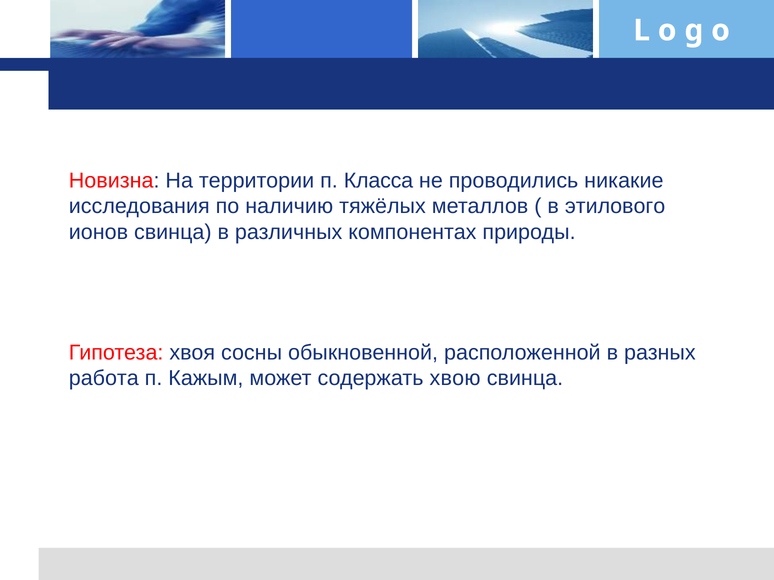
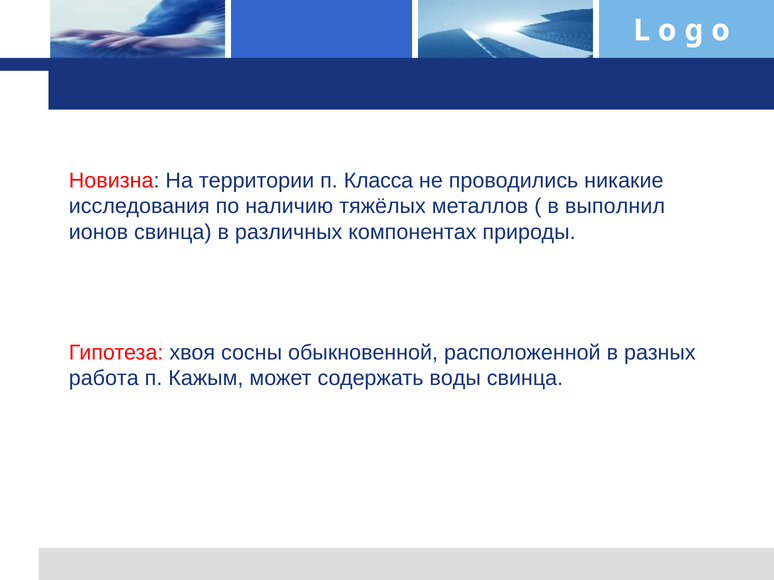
этилового: этилового -> выполнил (615, 207)
хвою: хвою -> воды (455, 379)
